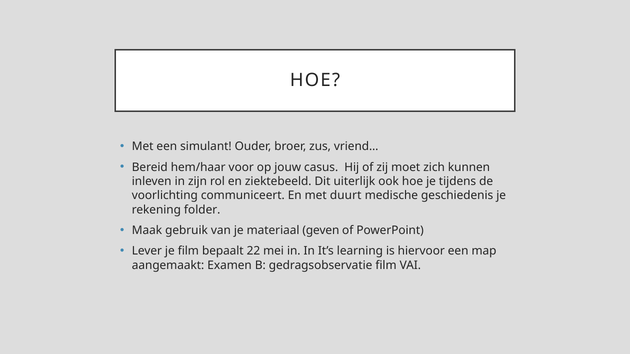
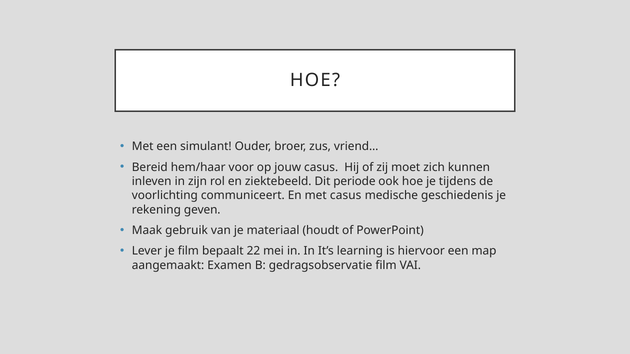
uiterlijk: uiterlijk -> periode (354, 182)
met duurt: duurt -> casus (346, 196)
folder: folder -> geven (202, 210)
geven: geven -> houdt (321, 231)
